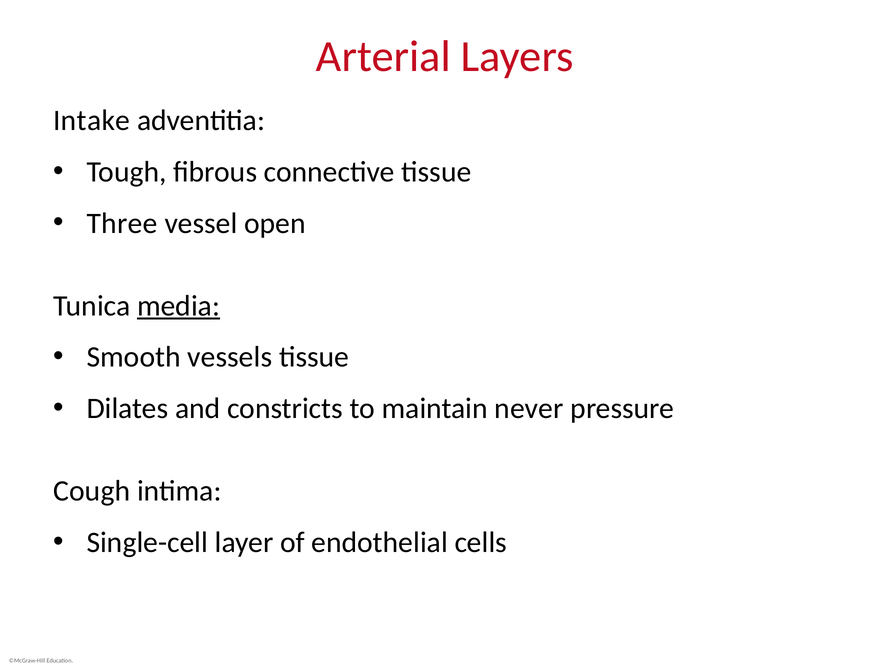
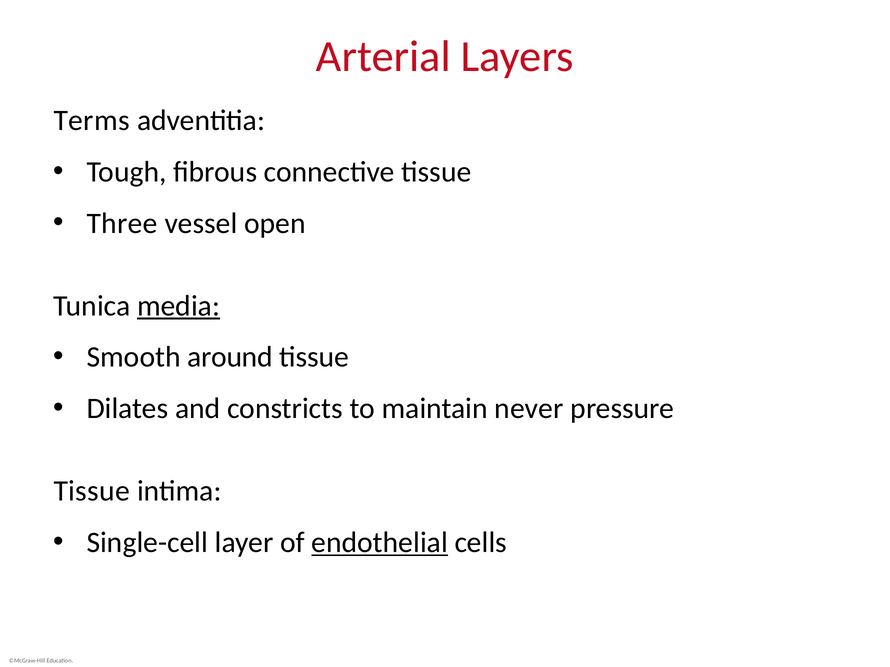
Intake: Intake -> Terms (92, 121)
vessels: vessels -> around (230, 357)
Cough: Cough -> Tissue (92, 491)
endothelial underline: none -> present (380, 543)
